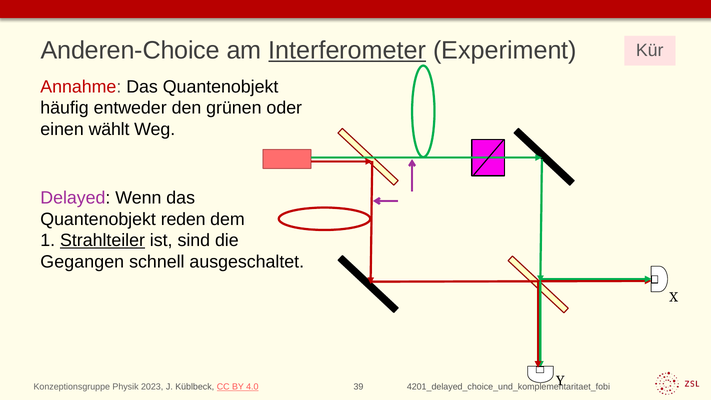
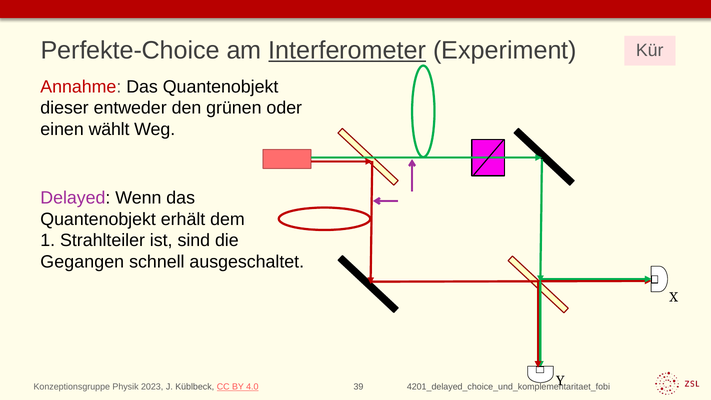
Anderen-Choice: Anderen-Choice -> Perfekte-Choice (130, 51)
häufig: häufig -> dieser (65, 108)
reden: reden -> erhält (183, 219)
Strahlteiler underline: present -> none (103, 240)
